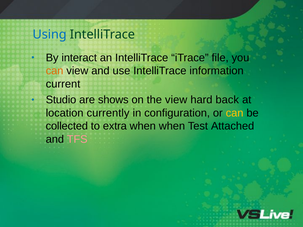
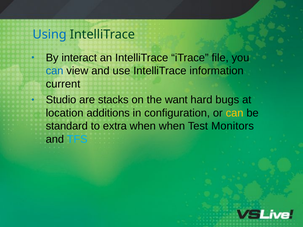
can colour: orange -> blue (55, 71)
shows: shows -> stacks (113, 100)
the view: view -> want (176, 100)
back: back -> bugs (227, 100)
currently: currently -> additions (108, 113)
collected: collected -> standard (67, 126)
Attached: Attached -> Monitors (233, 126)
TFS colour: pink -> light blue (77, 139)
